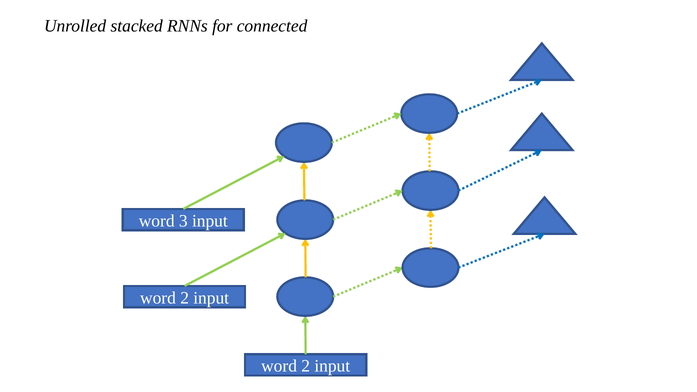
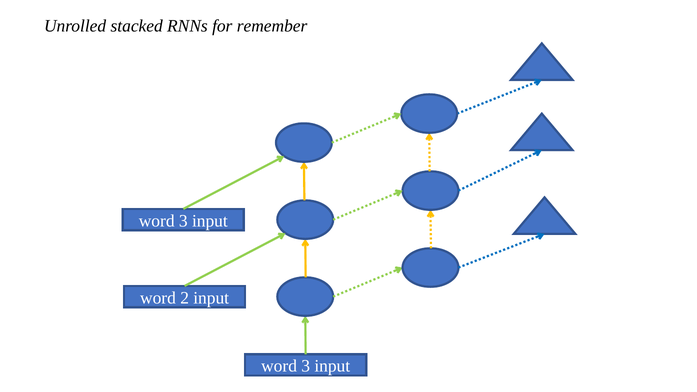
connected: connected -> remember (272, 26)
2: 2 -> 3 (306, 366)
